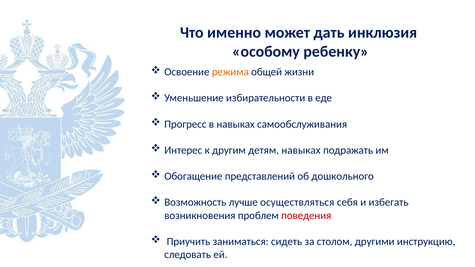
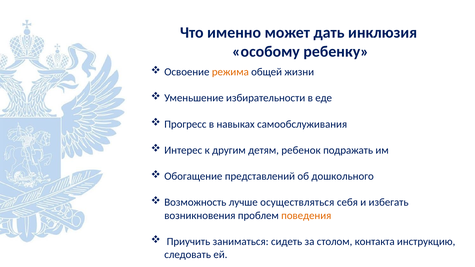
детям навыках: навыках -> ребенок (301, 150)
поведения colour: red -> orange (306, 216)
другими: другими -> контакта (375, 242)
